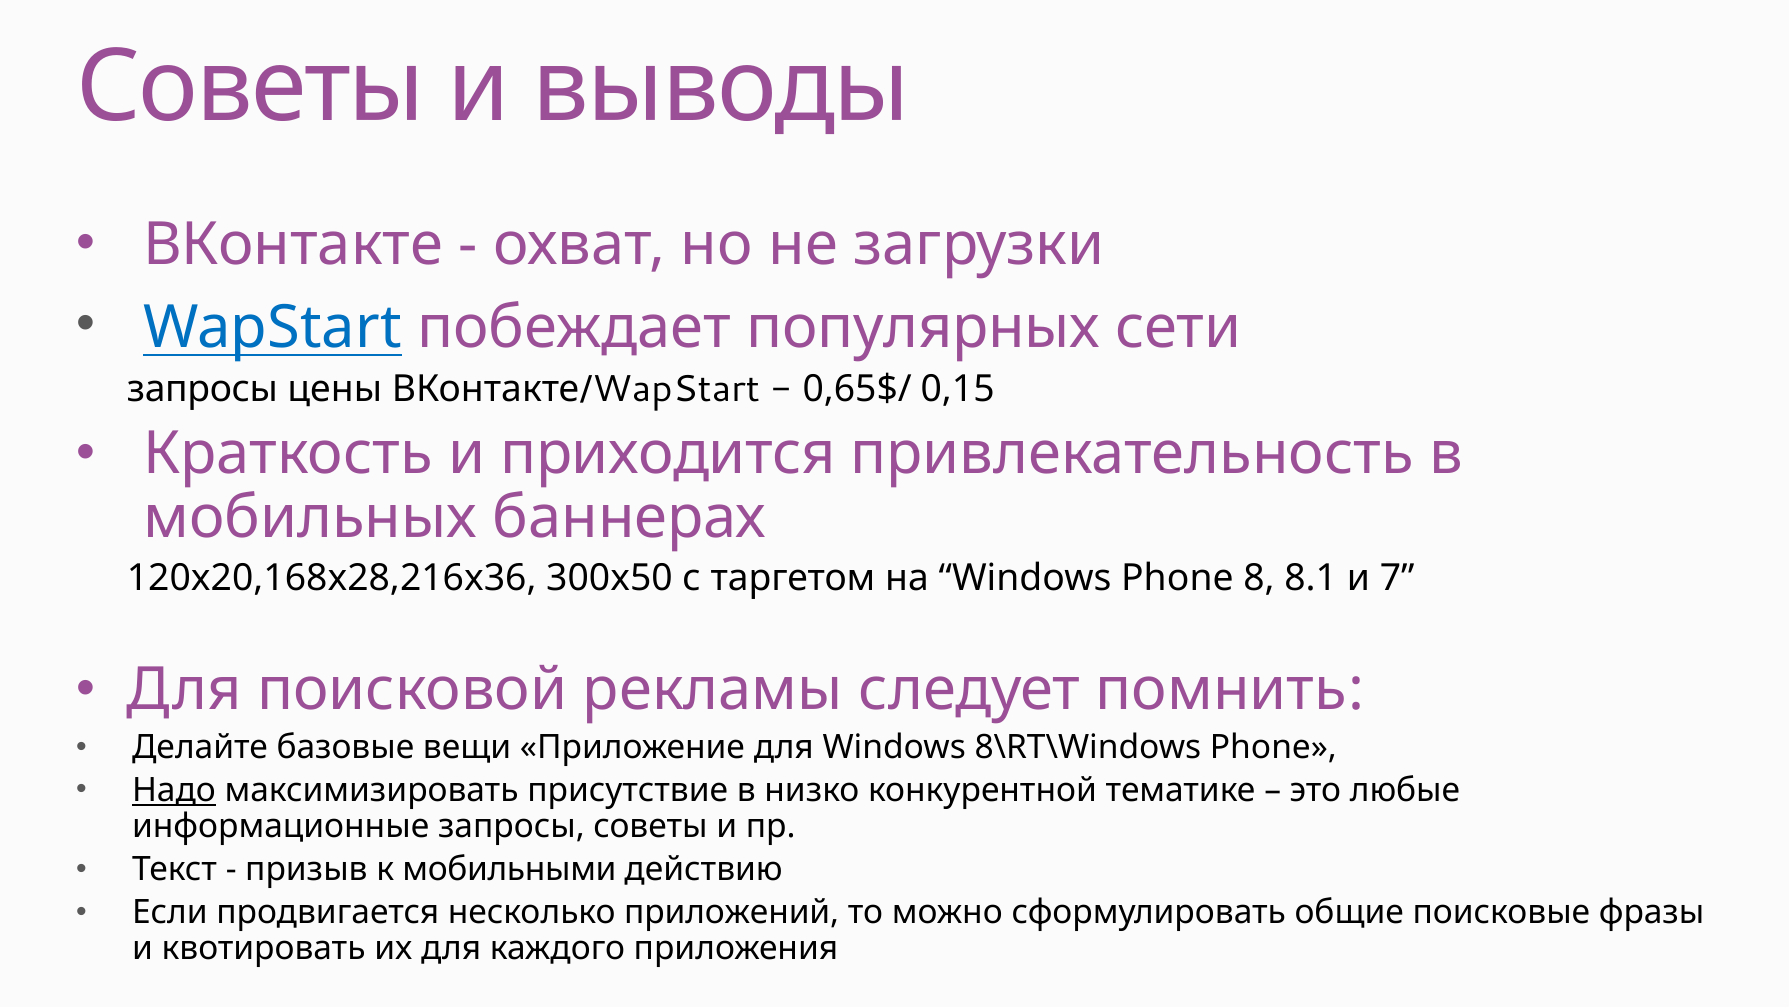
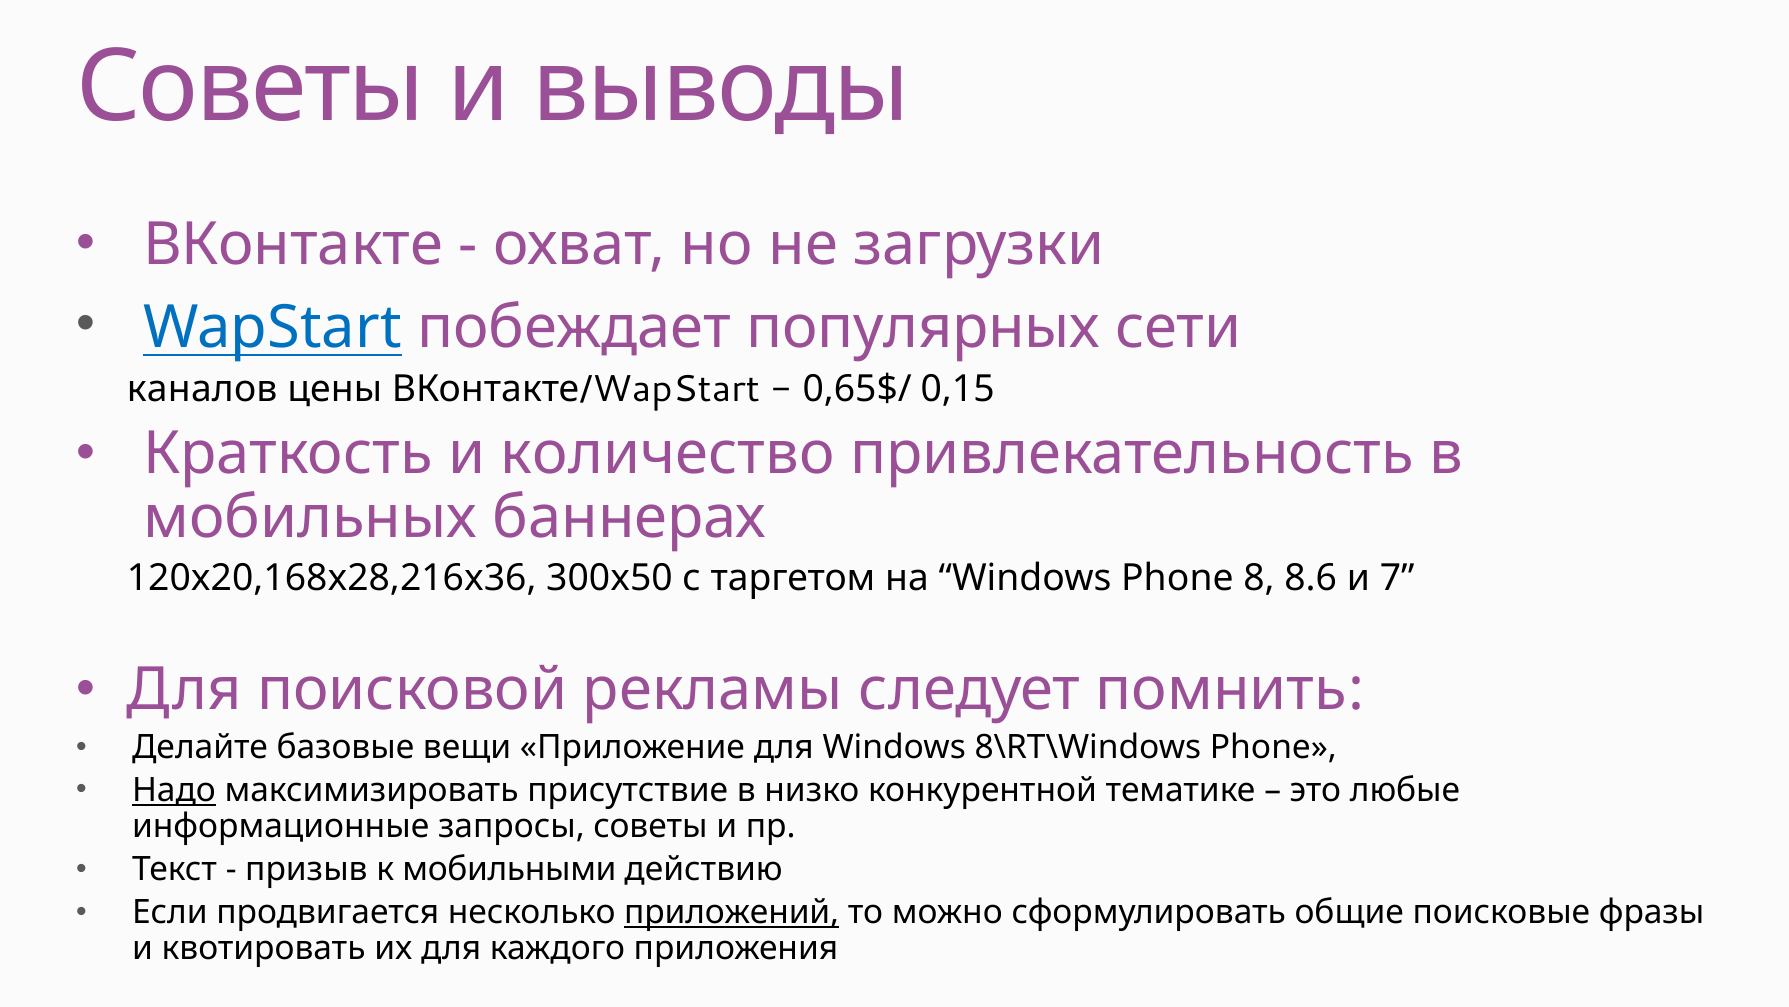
запросы: запросы -> каналов (202, 389)
приходится: приходится -> количество (668, 454)
8.1: 8.1 -> 8.6 (1311, 578)
приложений underline: none -> present (732, 912)
